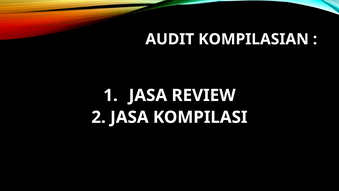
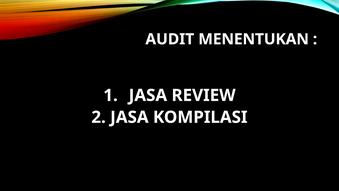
KOMPILASIAN: KOMPILASIAN -> MENENTUKAN (254, 39)
